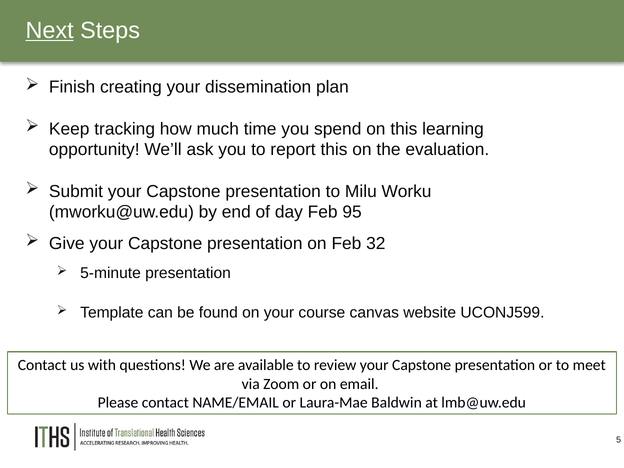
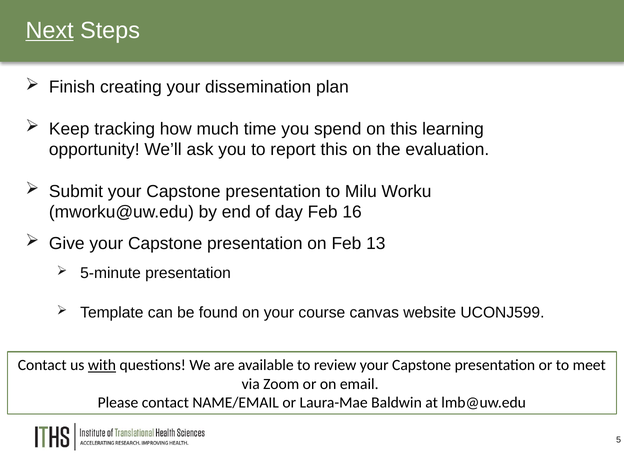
95: 95 -> 16 (352, 212)
32: 32 -> 13 (376, 243)
with underline: none -> present (102, 365)
